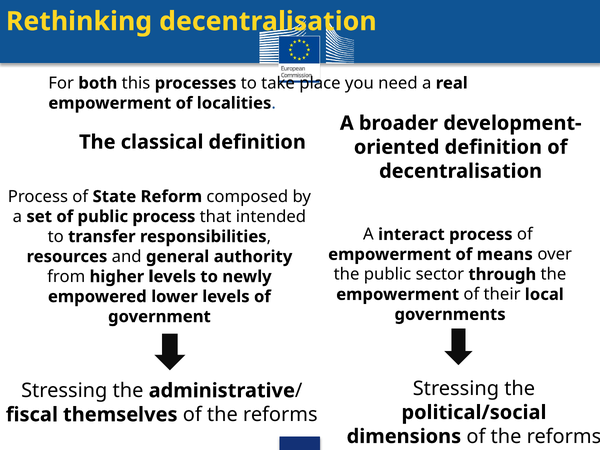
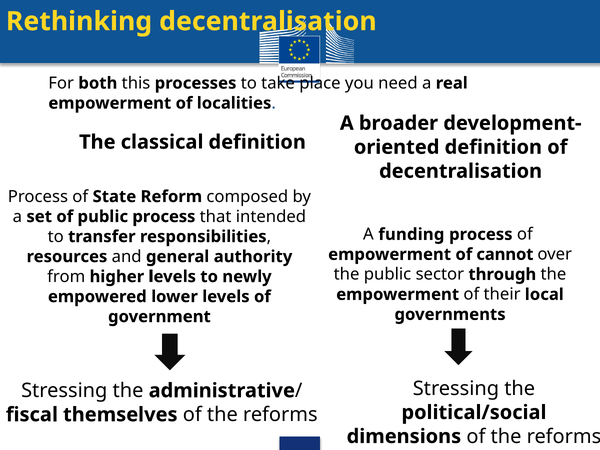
interact: interact -> funding (411, 234)
means: means -> cannot (505, 254)
